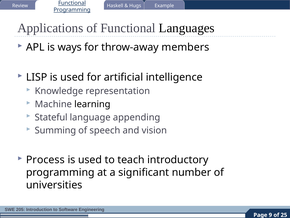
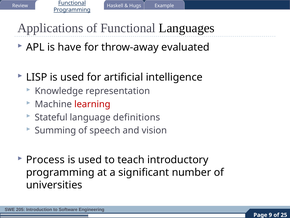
ways: ways -> have (70, 47)
members: members -> evaluated (185, 47)
learning colour: black -> red (92, 104)
appending: appending -> definitions (137, 117)
